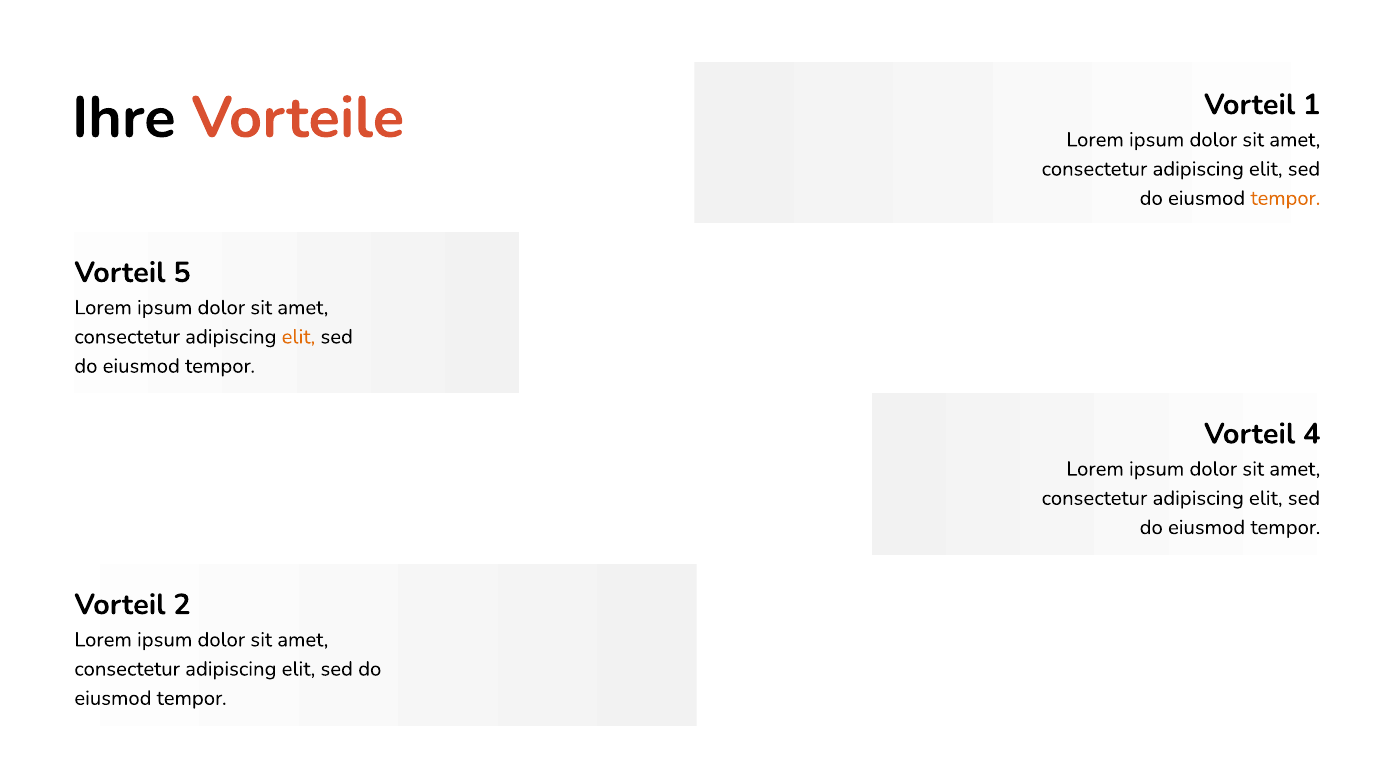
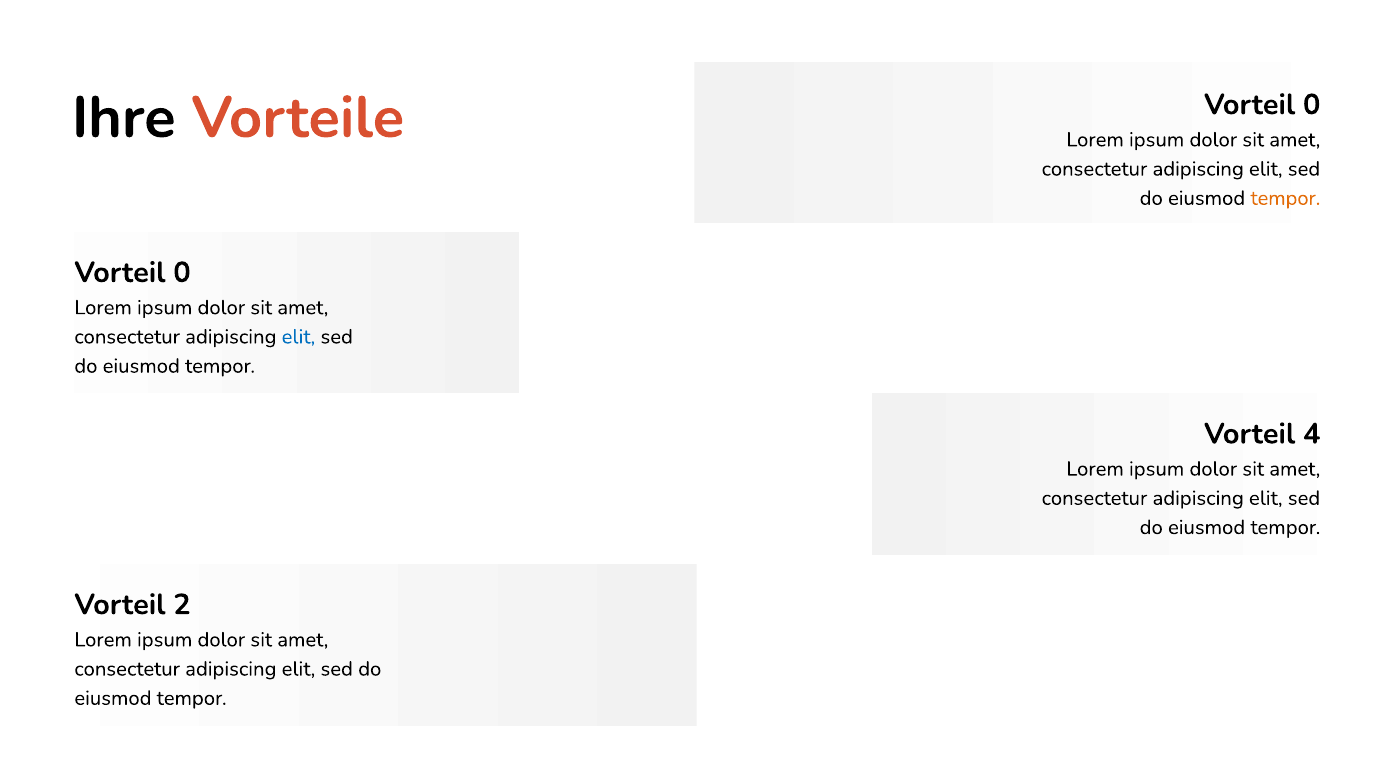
Vorteile Vorteil 1: 1 -> 0 (1312, 104)
5: 5 -> 0 (182, 272)
elit colour: orange -> blue (298, 337)
